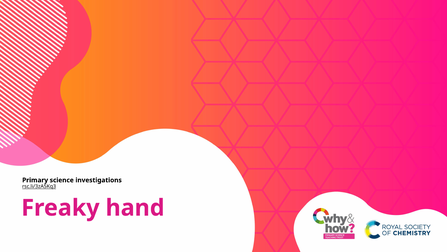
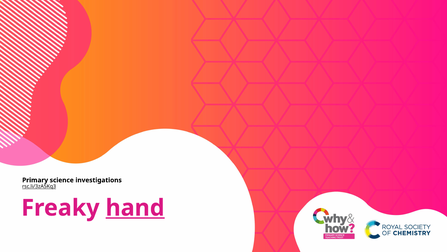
hand underline: none -> present (135, 207)
